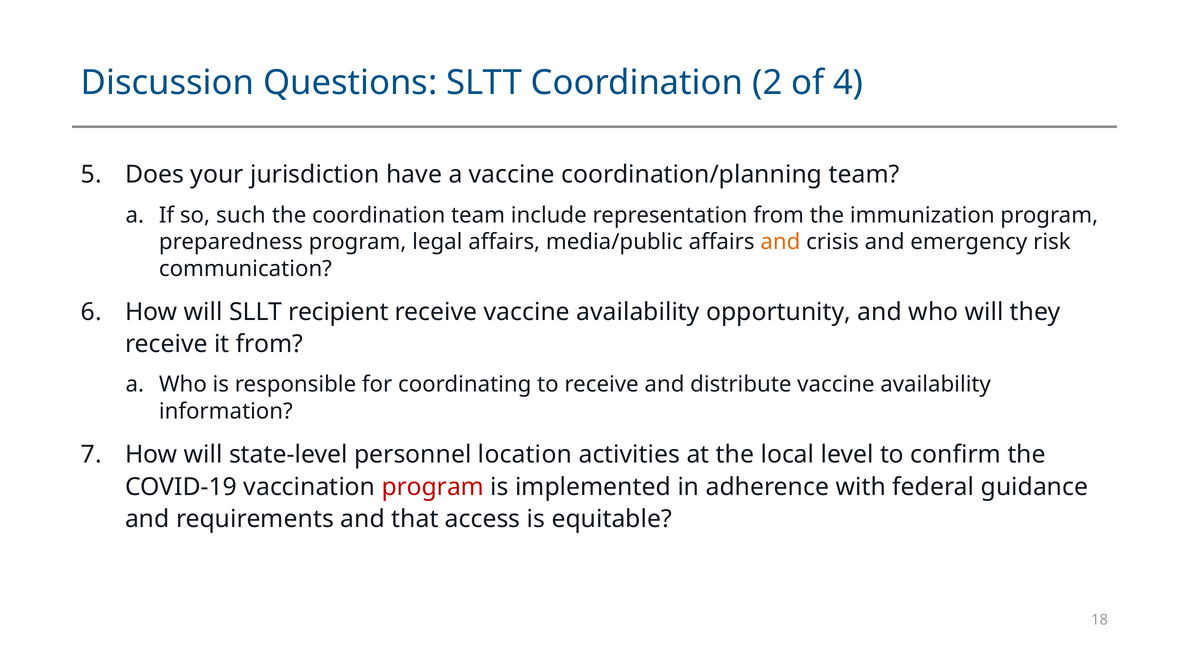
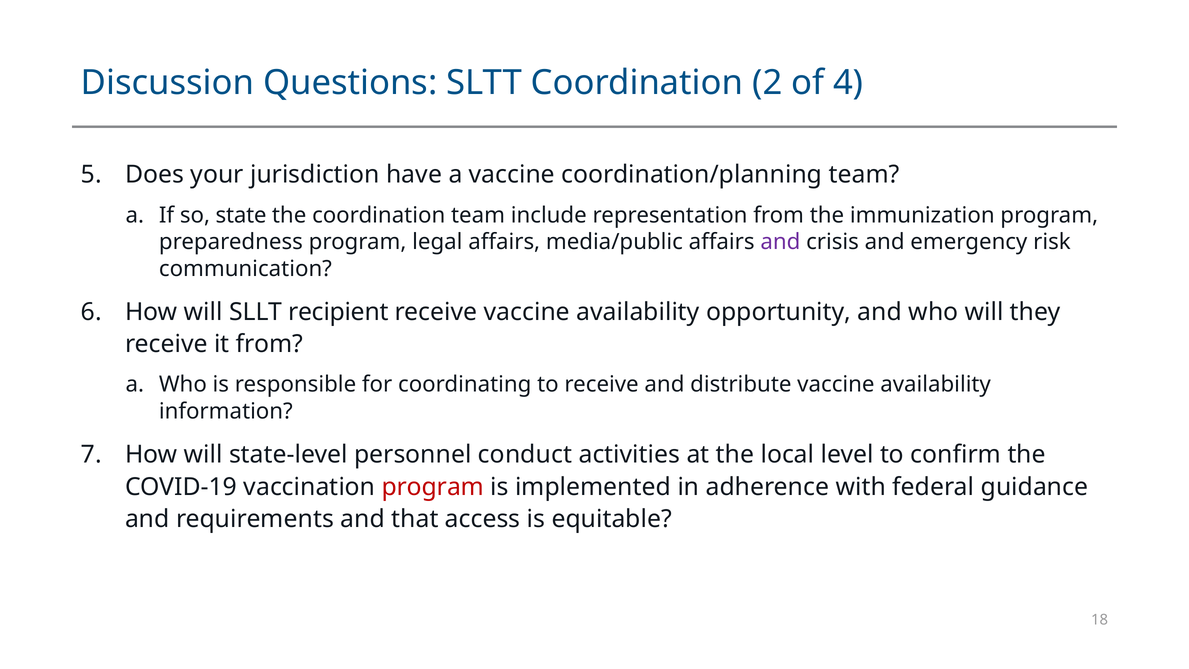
such: such -> state (241, 215)
and colour: orange -> purple (780, 242)
location: location -> conduct (525, 455)
